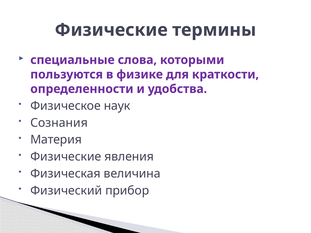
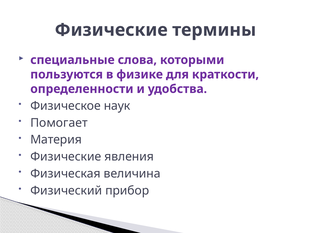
Сознания: Сознания -> Помогает (59, 123)
